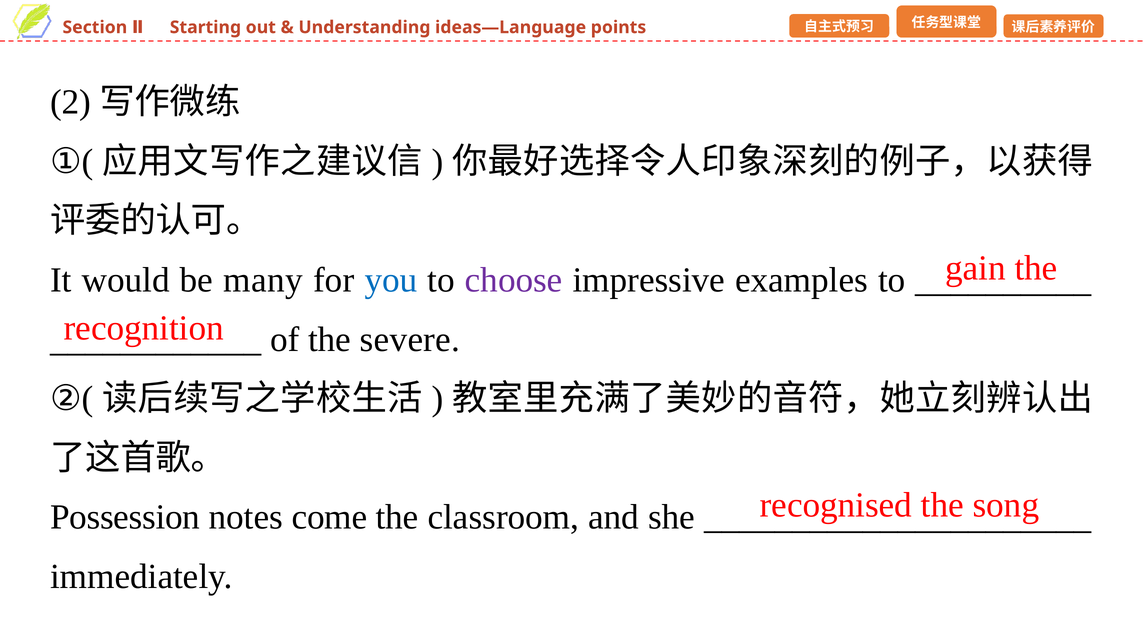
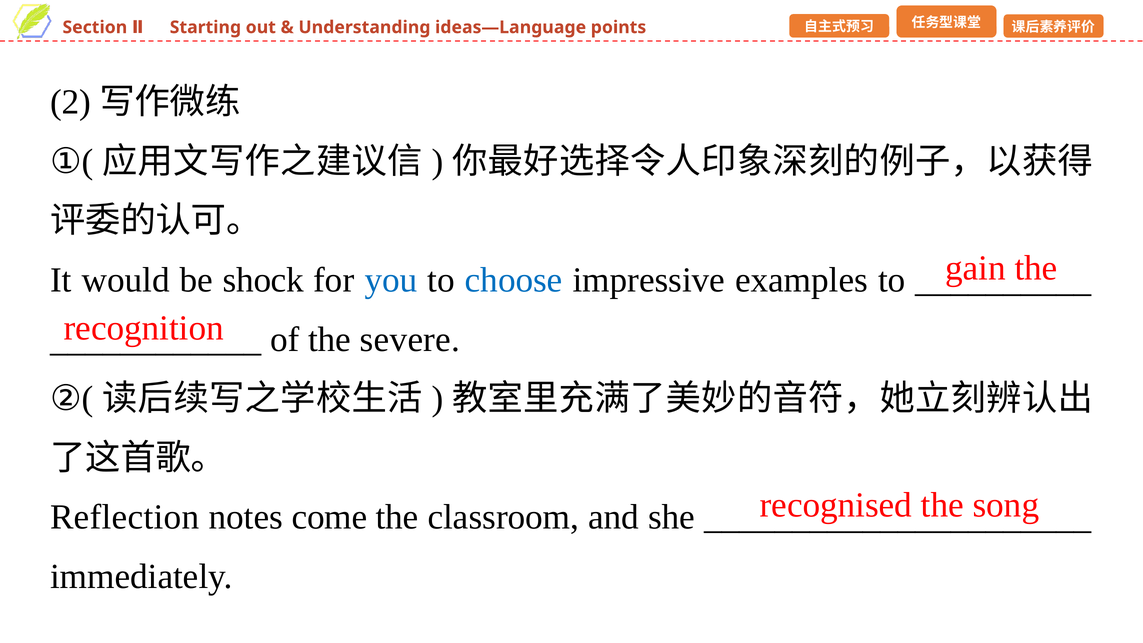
many: many -> shock (263, 280)
choose colour: purple -> blue (514, 280)
Possession: Possession -> Reflection (125, 517)
